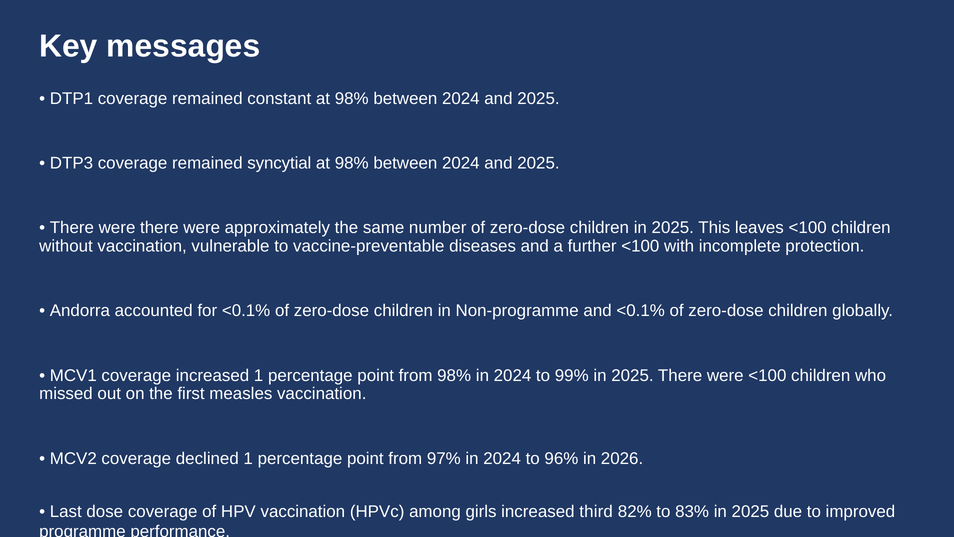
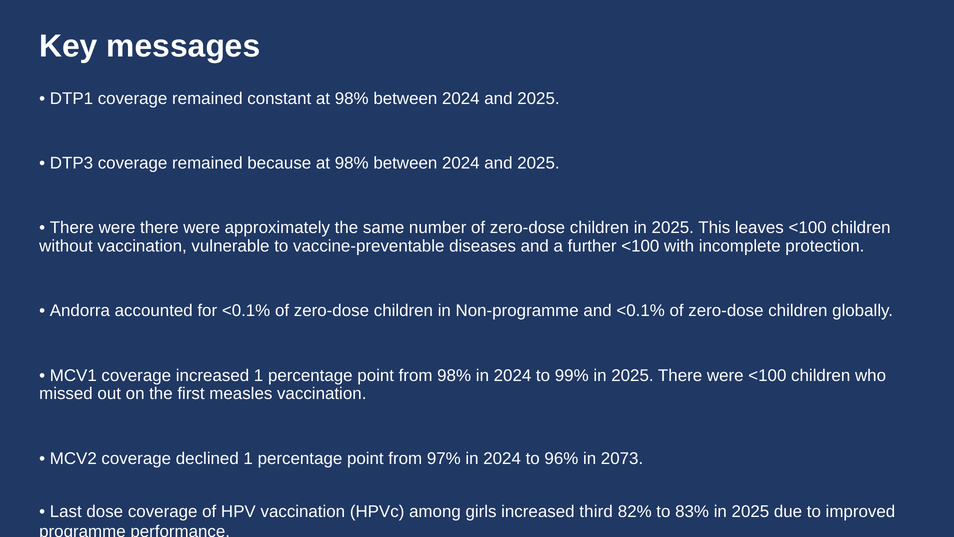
syncytial: syncytial -> because (279, 163)
2026: 2026 -> 2073 (622, 458)
